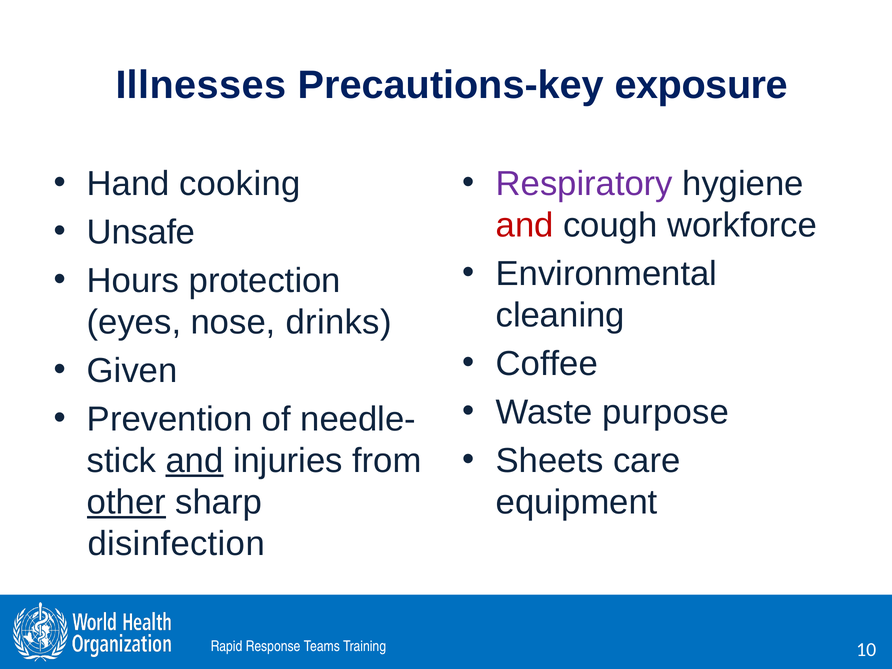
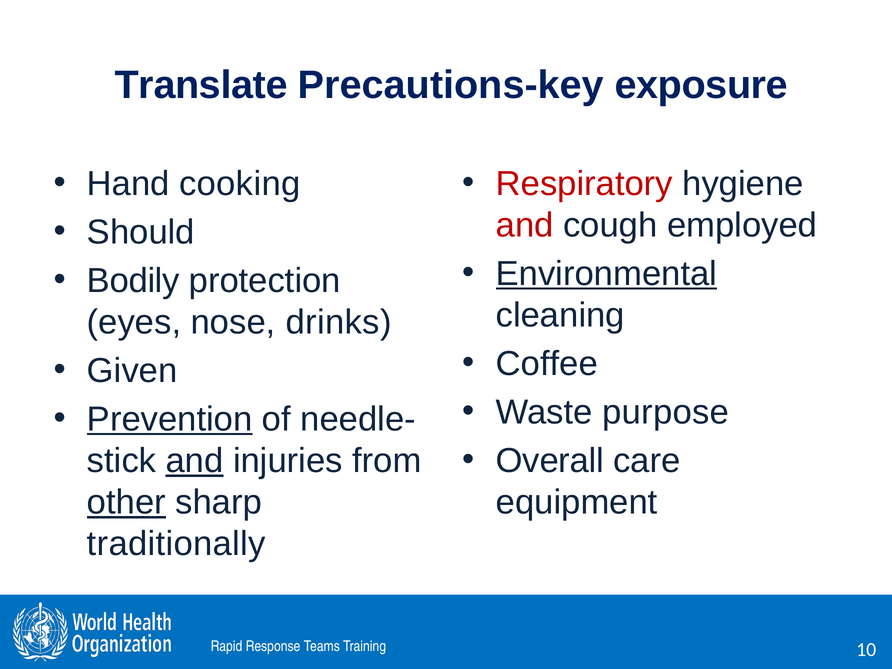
Illnesses: Illnesses -> Translate (201, 85)
Respiratory colour: purple -> red (584, 184)
workforce: workforce -> employed (742, 225)
Unsafe: Unsafe -> Should (141, 232)
Environmental underline: none -> present (606, 274)
Hours: Hours -> Bodily (133, 281)
Prevention underline: none -> present (170, 419)
Sheets: Sheets -> Overall (550, 461)
disinfection: disinfection -> traditionally (176, 544)
